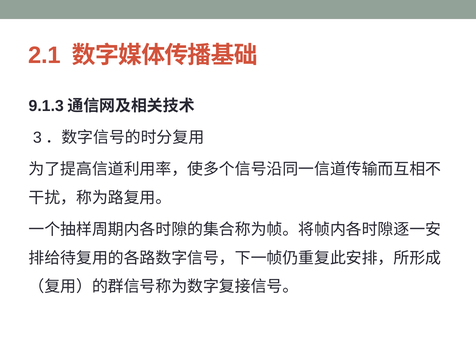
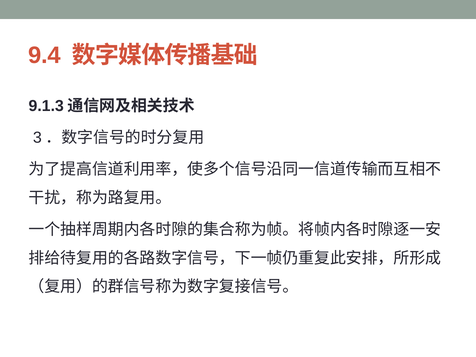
2.1: 2.1 -> 9.4 (45, 55)
